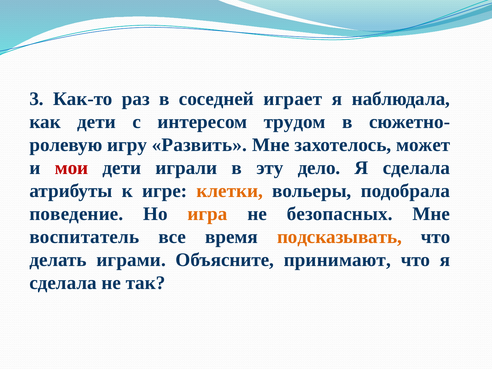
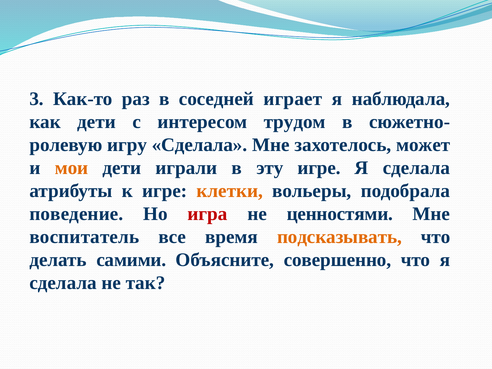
игру Развить: Развить -> Сделала (200, 145)
мои colour: red -> orange (72, 168)
эту дело: дело -> игре (319, 168)
игра colour: orange -> red (208, 214)
безопасных: безопасных -> ценностями (340, 214)
играми: играми -> самими (131, 260)
принимают: принимают -> совершенно (337, 260)
